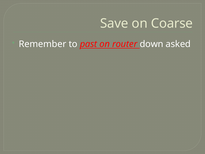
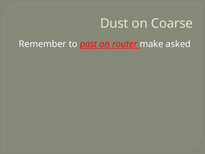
Save: Save -> Dust (114, 23)
down: down -> make (152, 44)
